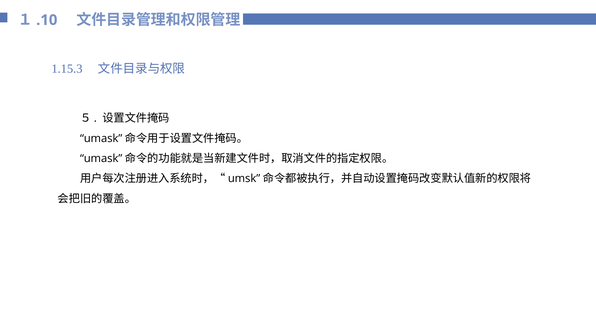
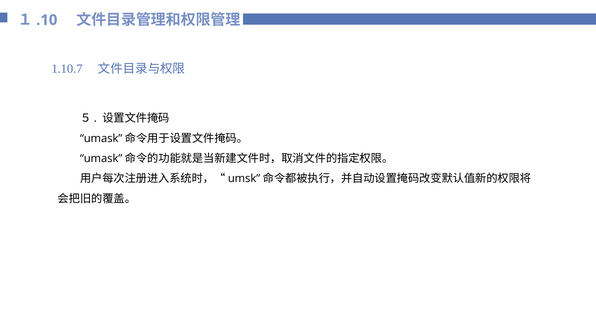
1.15.3: 1.15.3 -> 1.10.7 (67, 69)
